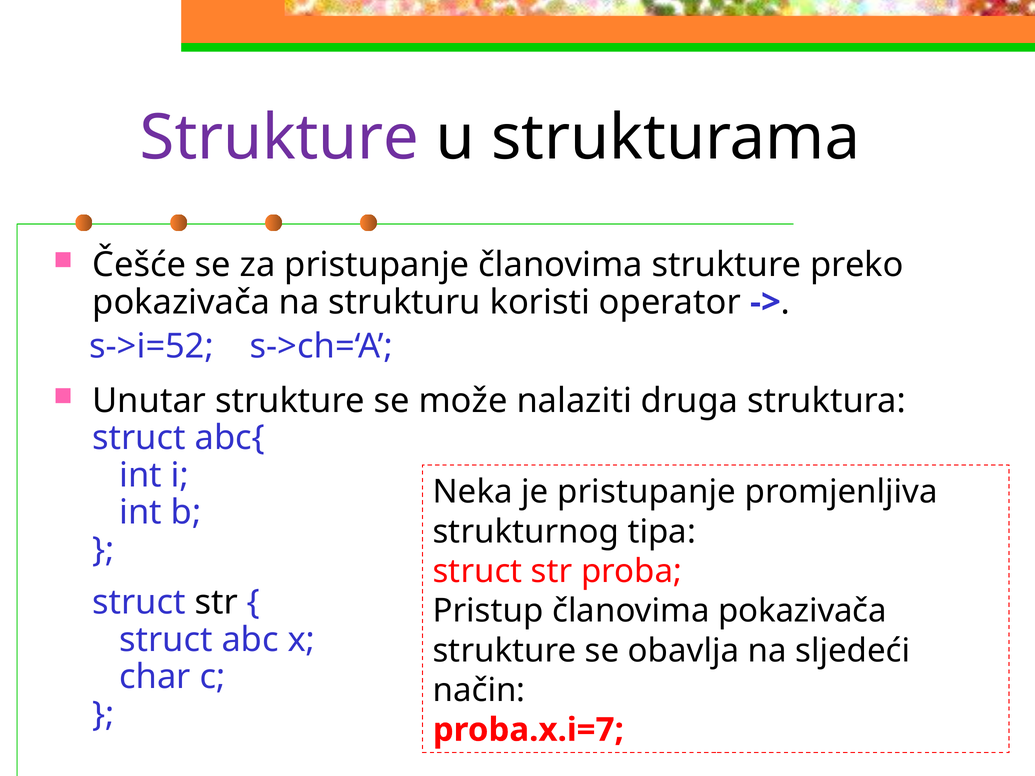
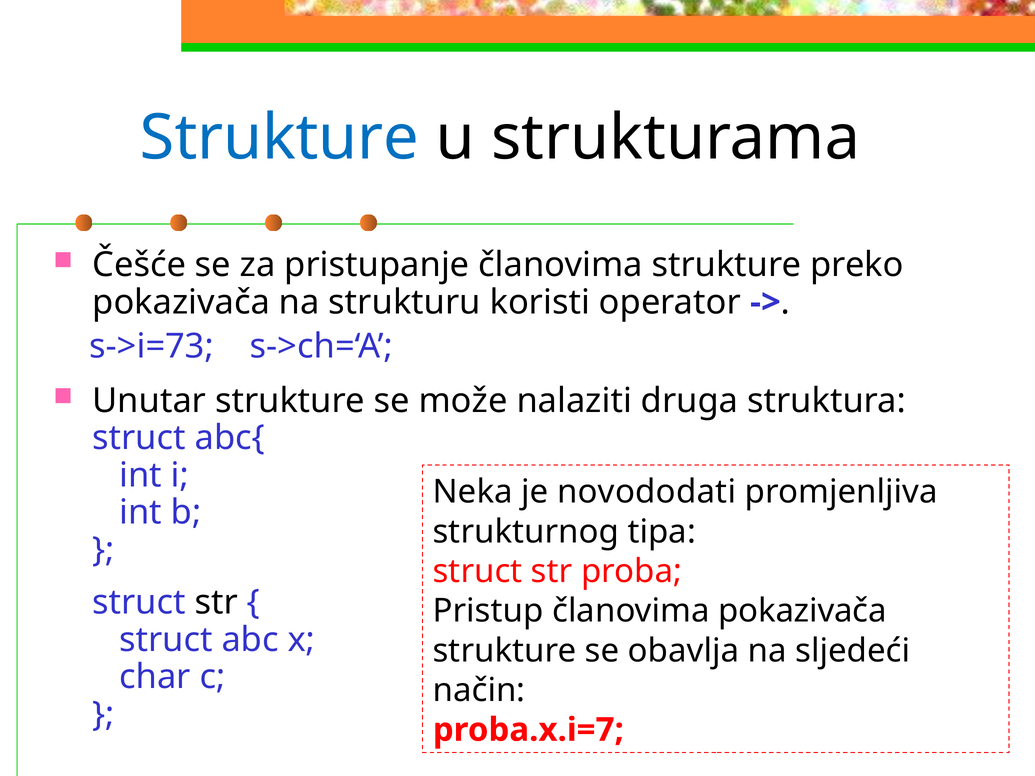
Strukture colour: purple -> blue (279, 138)
s->i=52: s->i=52 -> s->i=73 (152, 347)
je pristupanje: pristupanje -> novododati (647, 492)
